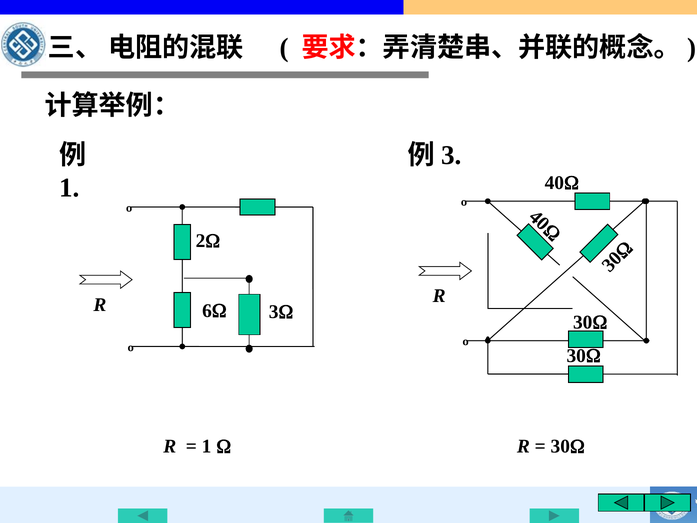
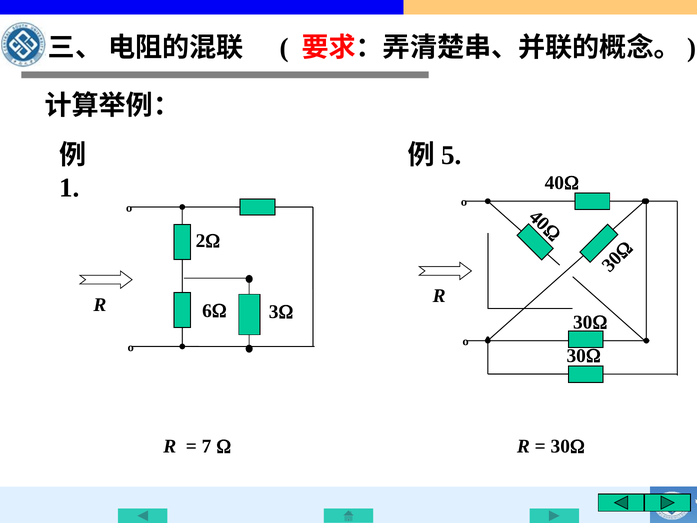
3: 3 -> 5 (451, 155)
1: 1 -> 7 (207, 446)
